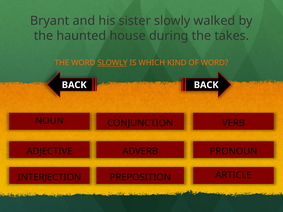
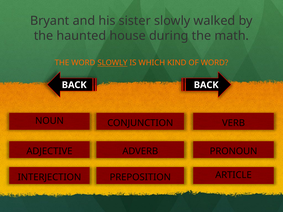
takes: takes -> math (232, 36)
